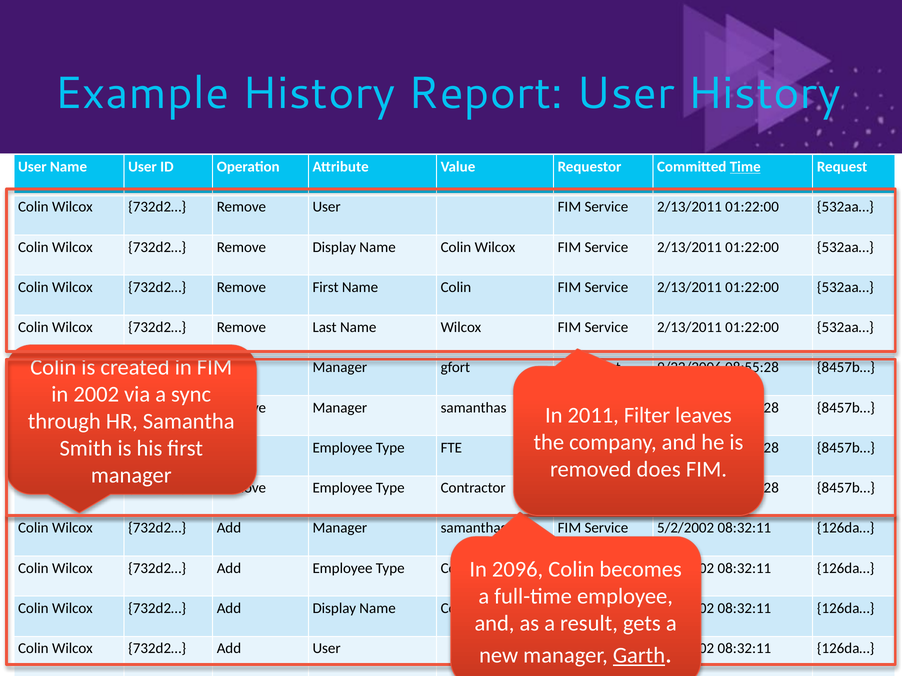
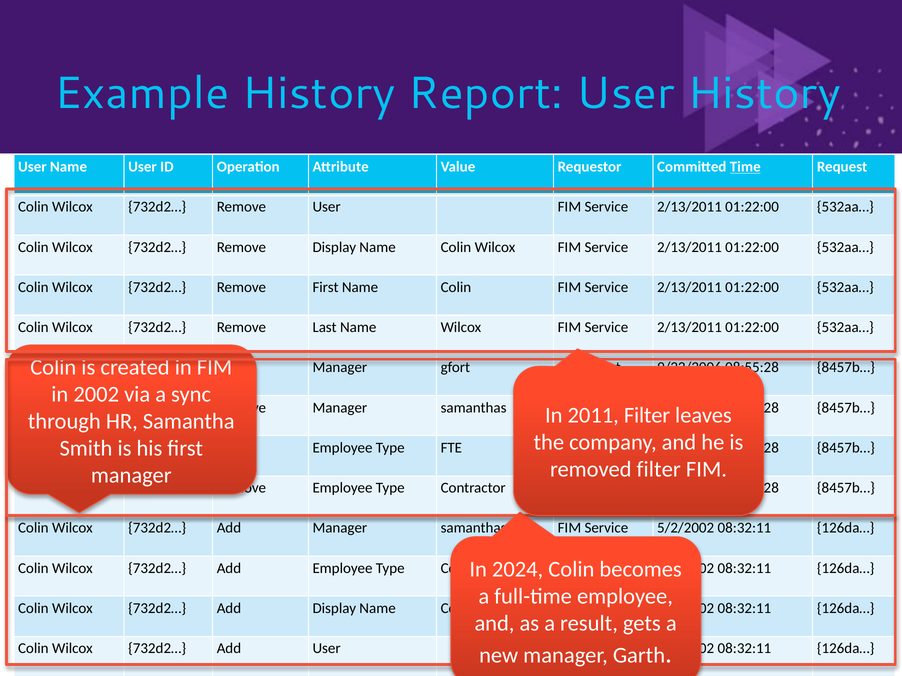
removed does: does -> filter (659, 470)
2096: 2096 -> 2024 (518, 570)
Garth underline: present -> none (639, 656)
